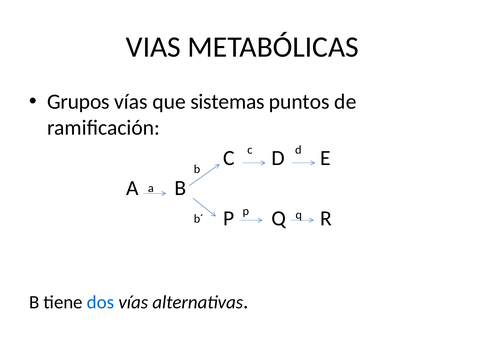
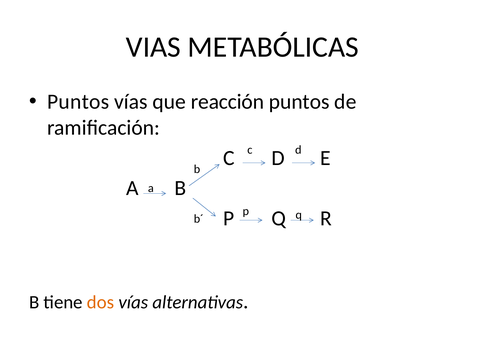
Grupos: Grupos -> Puntos (78, 102)
sistemas: sistemas -> reacción (227, 102)
dos colour: blue -> orange (101, 302)
